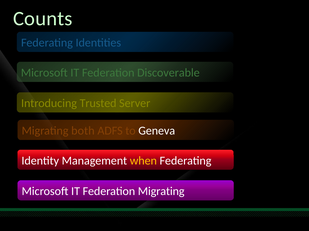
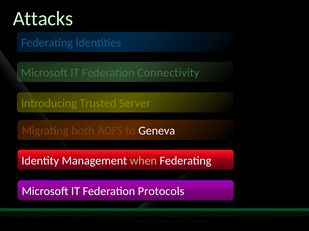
Counts: Counts -> Attacks (43, 19)
Discoverable: Discoverable -> Connectivity (168, 73)
when colour: yellow -> light green (143, 161)
Federation Migrating: Migrating -> Protocols (161, 192)
